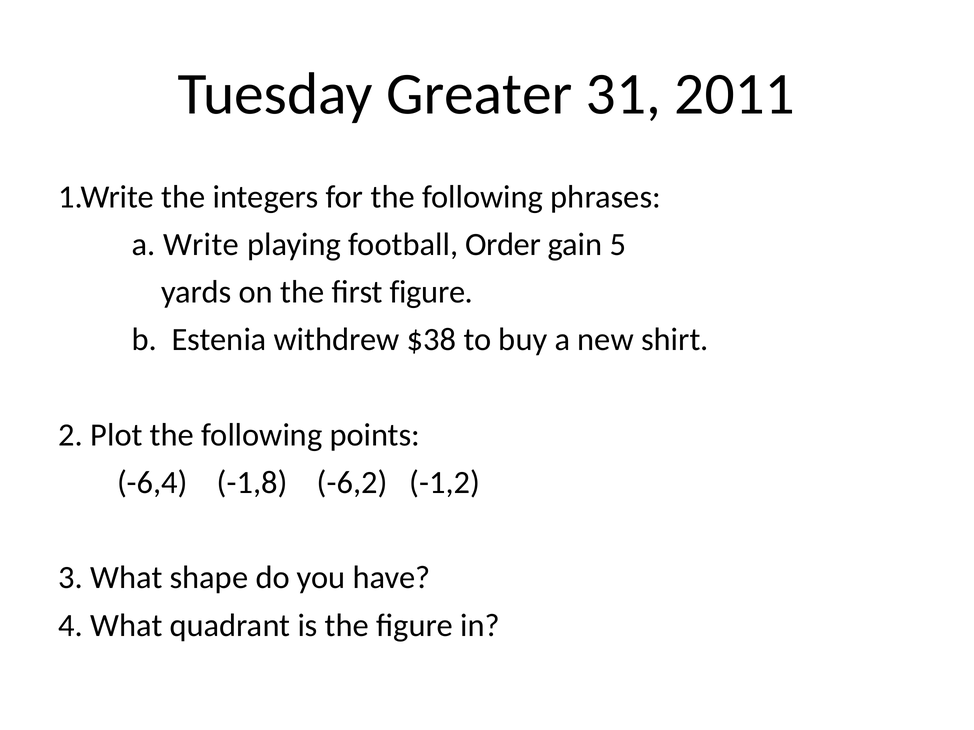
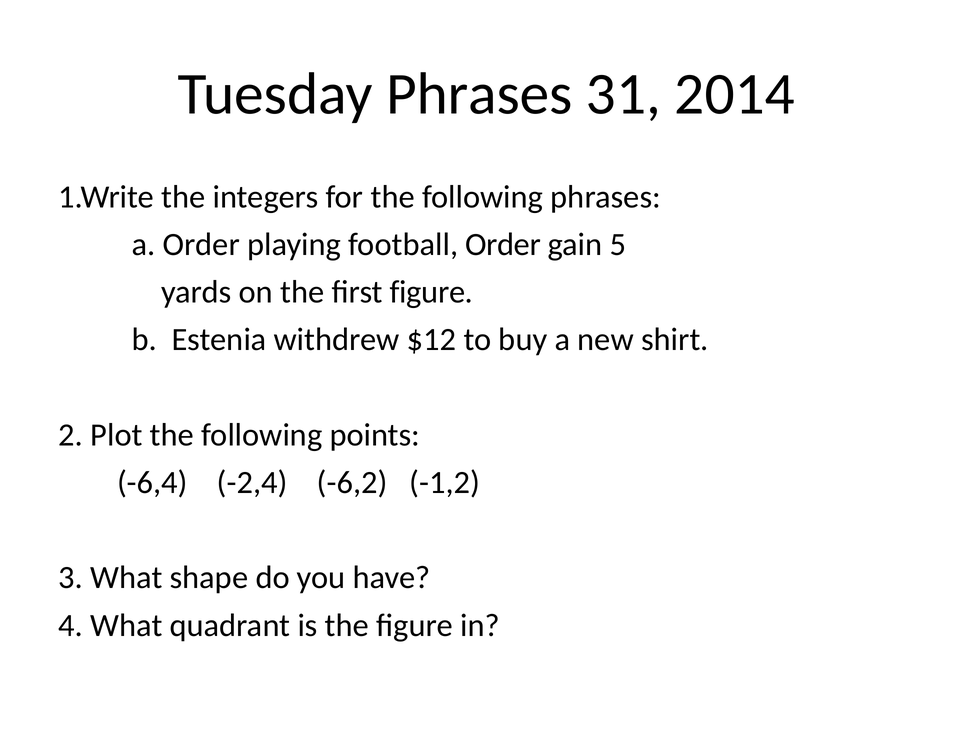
Tuesday Greater: Greater -> Phrases (479, 94)
2011: 2011 -> 2014 (735, 94)
a Write: Write -> Order (201, 245)
$38: $38 -> $12 (431, 340)
-1,8: -1,8 -> -2,4 (252, 483)
